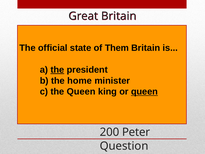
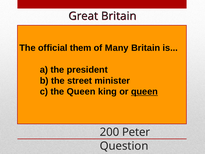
state: state -> them (81, 48)
Them: Them -> Many (117, 48)
the underline: present -> none (57, 70)
home: home -> street (80, 81)
